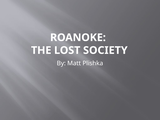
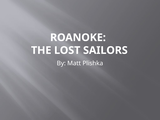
SOCIETY: SOCIETY -> SAILORS (105, 50)
